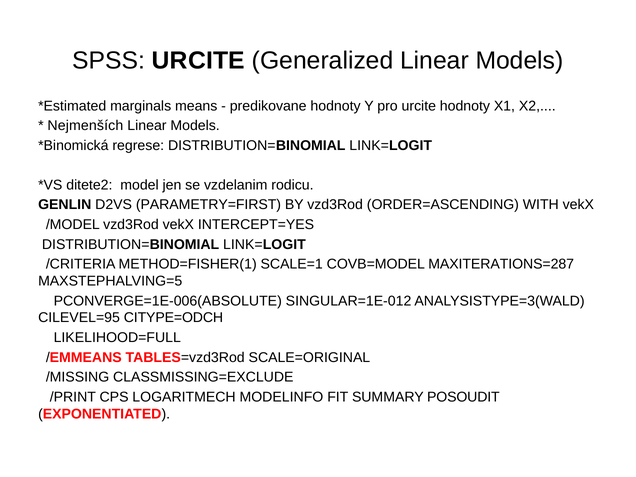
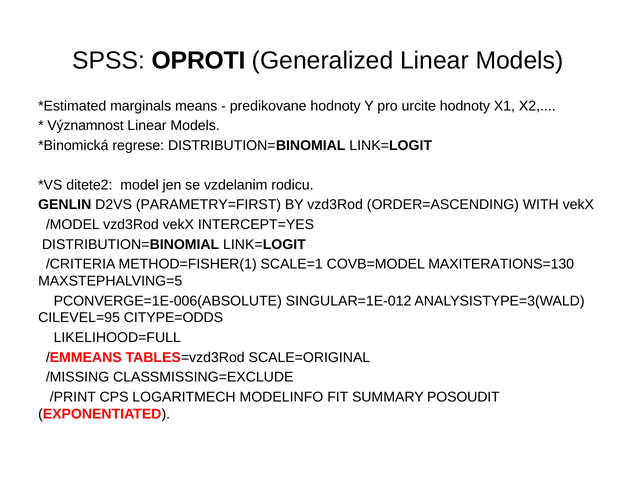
SPSS URCITE: URCITE -> OPROTI (199, 61)
Nejmenších: Nejmenších -> Významnost (86, 126)
MAXITERATIONS=287: MAXITERATIONS=287 -> MAXITERATIONS=130 (501, 264)
CITYPE=ODCH: CITYPE=ODCH -> CITYPE=ODDS (173, 318)
